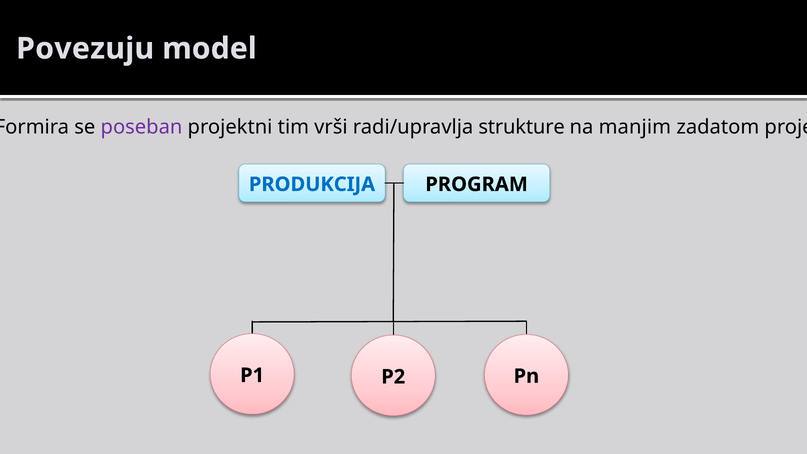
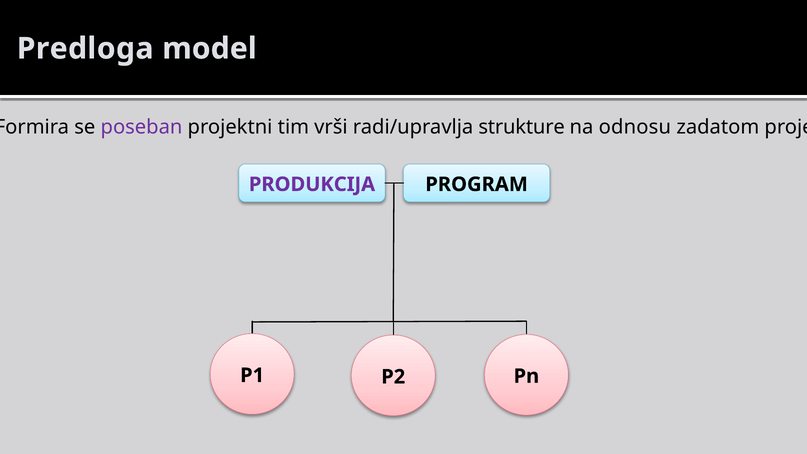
Povezuju: Povezuju -> Predloga (85, 49)
manjim: manjim -> odnosu (635, 127)
PRODUKCIJA colour: blue -> purple (312, 184)
